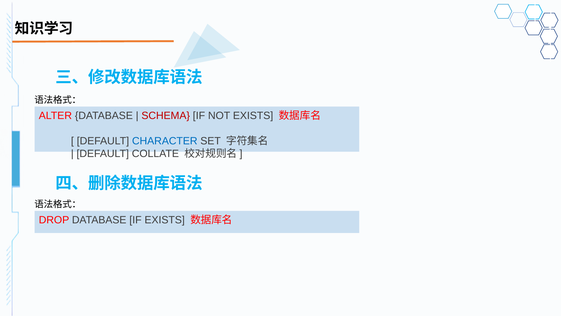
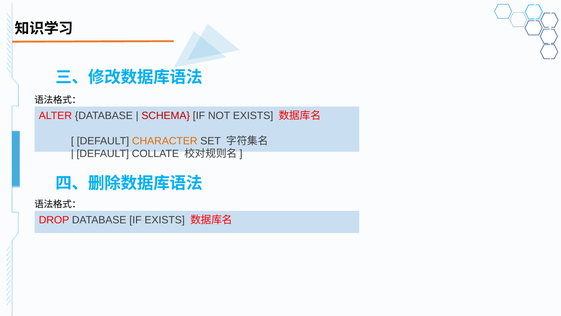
CHARACTER colour: blue -> orange (165, 141)
